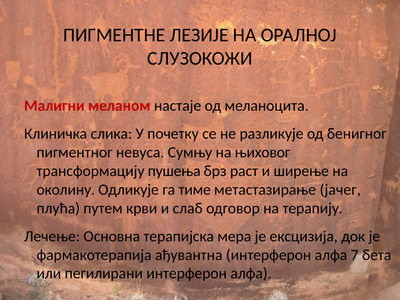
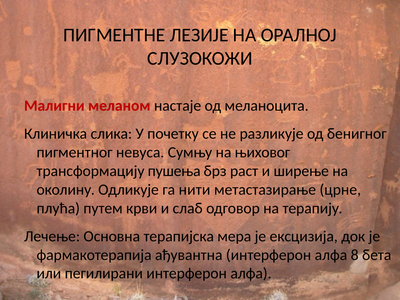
тиме: тиме -> нити (195, 190)
јачег: јачег -> црне (340, 190)
7: 7 -> 8 (355, 255)
